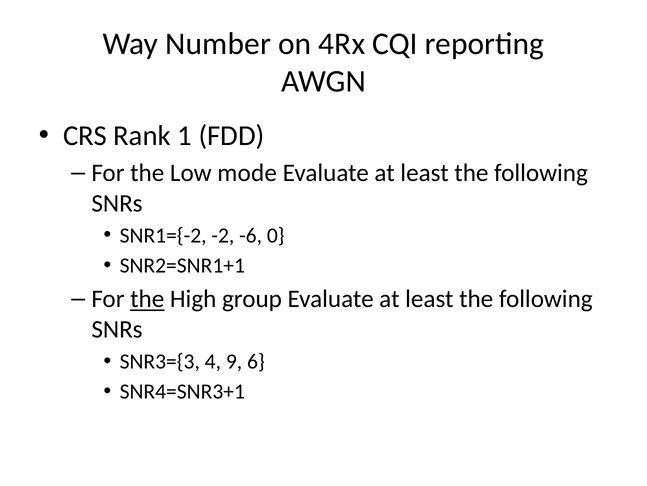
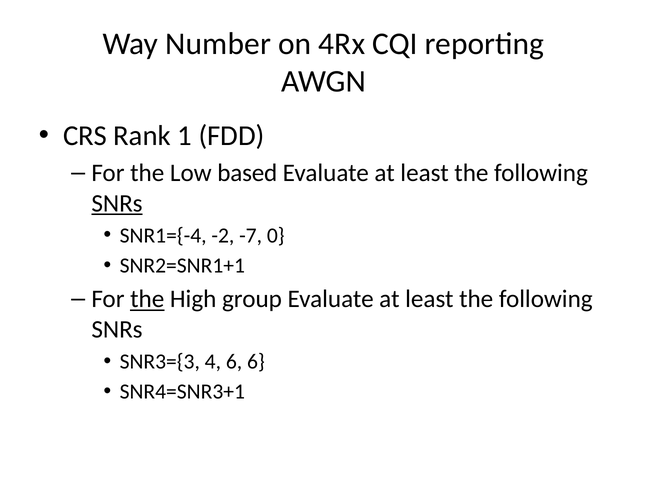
mode: mode -> based (247, 173)
SNRs underline: none -> present (117, 203)
SNR1={-2: SNR1={-2 -> SNR1={-4 (163, 235)
-6: -6 -> -7 (251, 235)
4 9: 9 -> 6 (234, 361)
